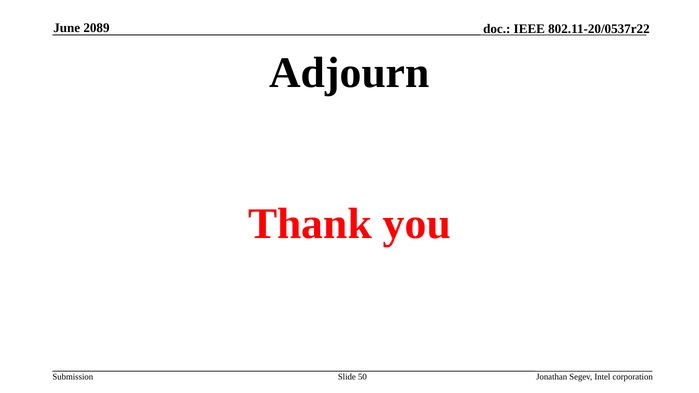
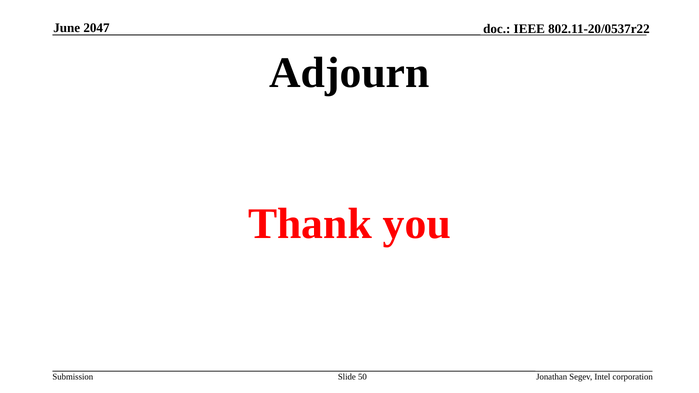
2089: 2089 -> 2047 (96, 28)
